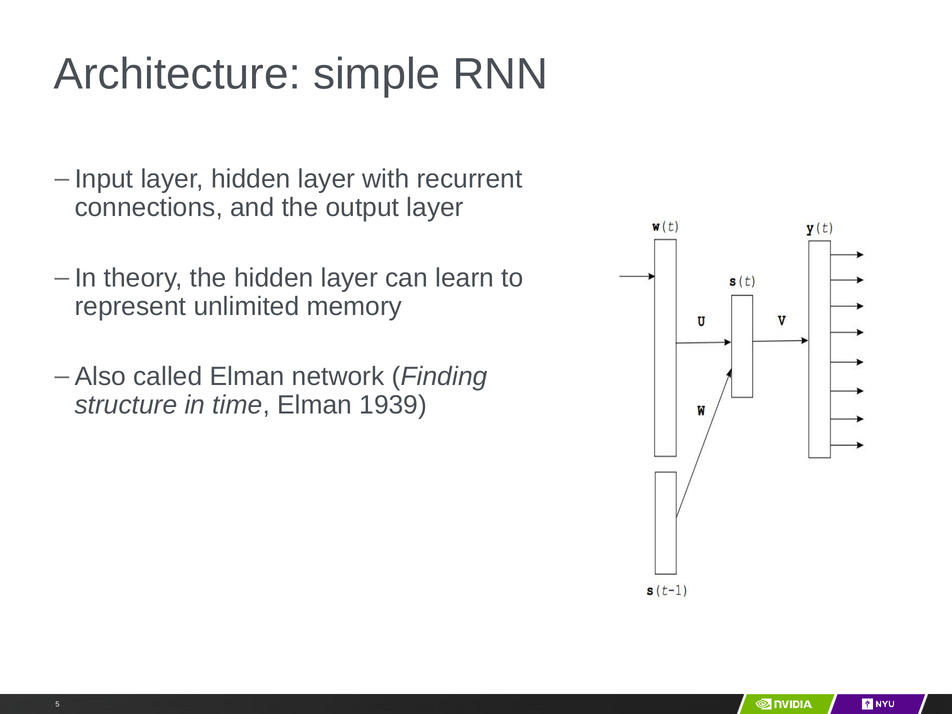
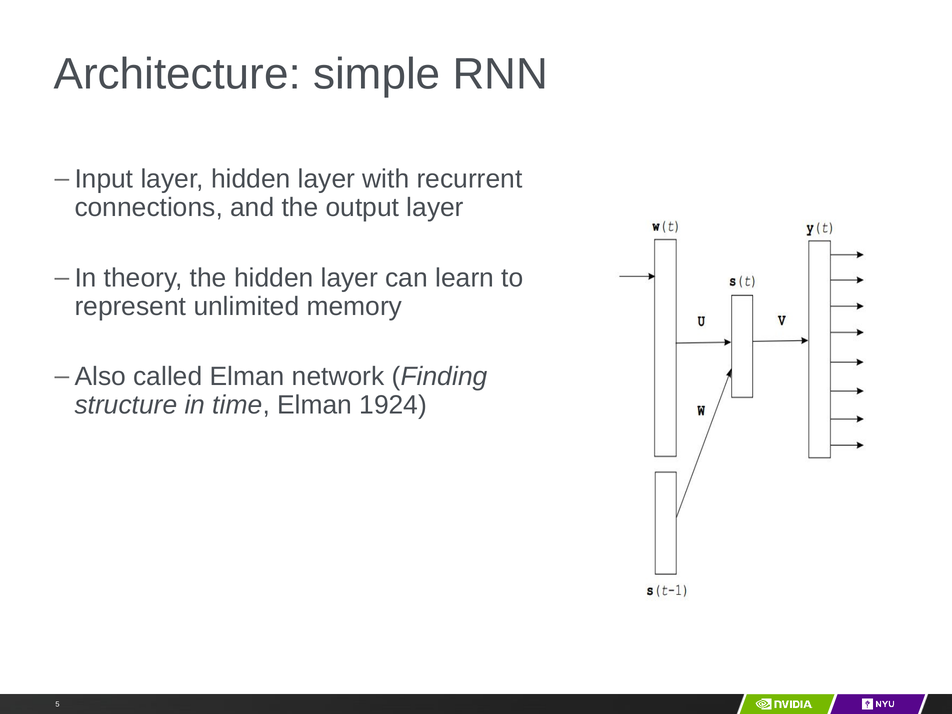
1939: 1939 -> 1924 (393, 405)
